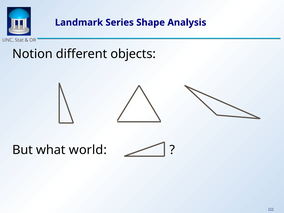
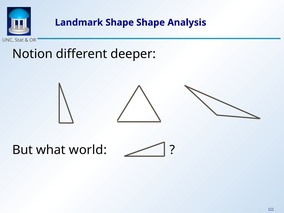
Landmark Series: Series -> Shape (120, 23)
objects: objects -> deeper (133, 54)
